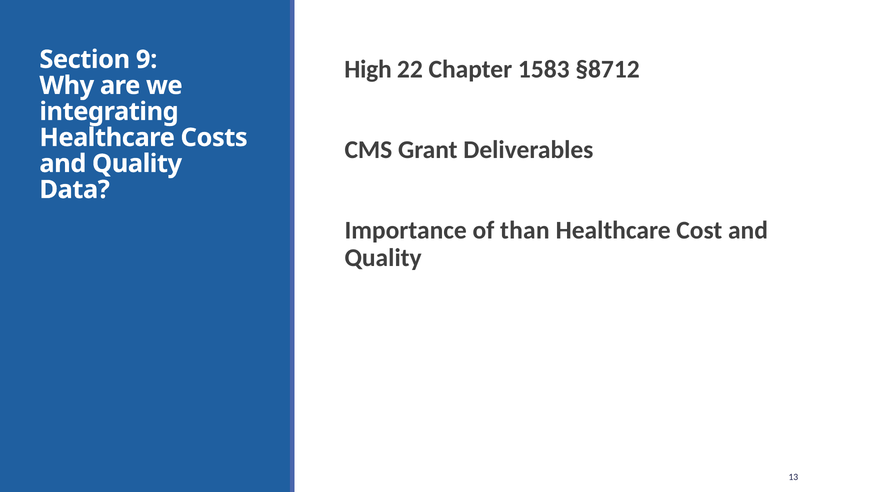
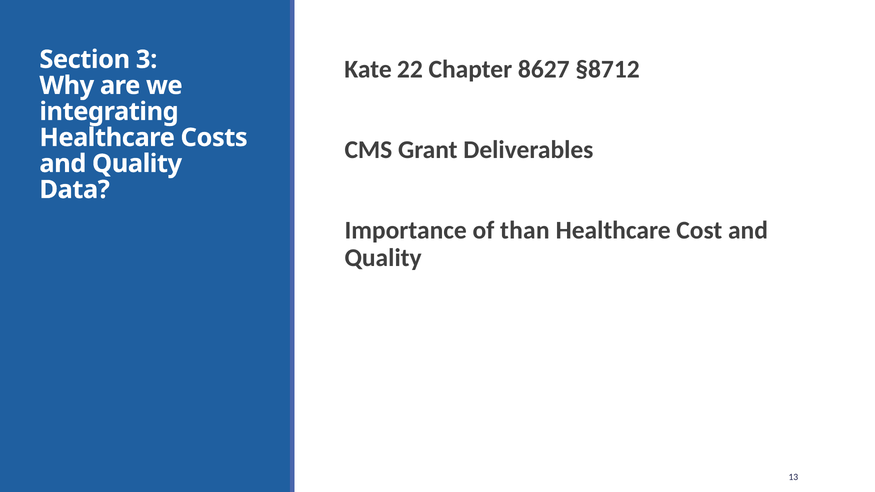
9: 9 -> 3 (147, 60)
High: High -> Kate (368, 69)
1583: 1583 -> 8627 (544, 69)
